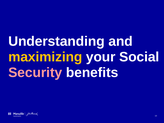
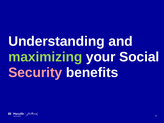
maximizing colour: yellow -> light green (45, 57)
